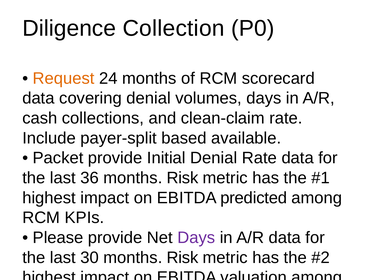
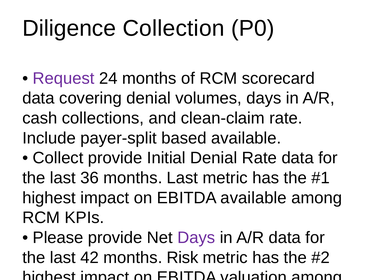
Request colour: orange -> purple (64, 78)
Packet: Packet -> Collect (58, 158)
36 months Risk: Risk -> Last (182, 178)
EBITDA predicted: predicted -> available (254, 198)
30: 30 -> 42 (90, 257)
